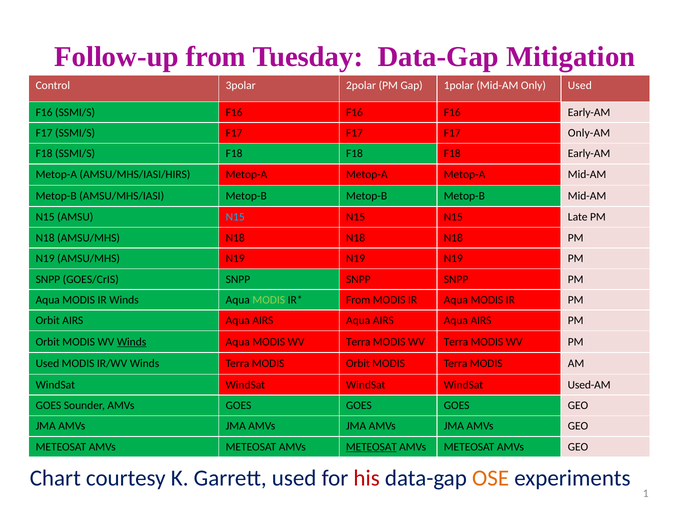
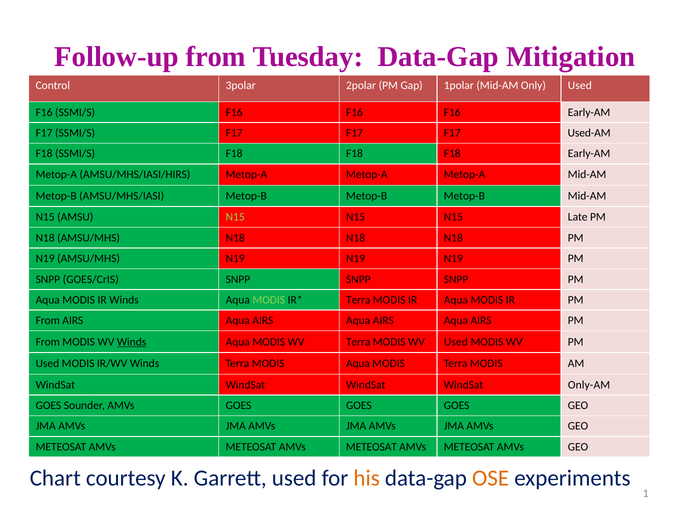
Only-AM: Only-AM -> Used-AM (589, 133)
N15 colour: light blue -> light green (235, 217)
From: From -> Terra (358, 300)
Orbit: Orbit -> From (48, 321)
Orbit: Orbit -> From (48, 342)
Terra: Terra -> Used (456, 342)
MODIS Orbit: Orbit -> Aqua (358, 364)
Used-AM: Used-AM -> Only-AM (589, 385)
METEOSAT underline: present -> none (371, 447)
his colour: red -> orange (367, 479)
